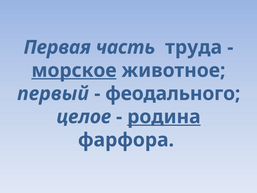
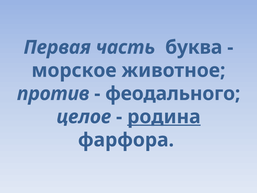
труда: труда -> буква (194, 47)
морское underline: present -> none (74, 70)
первый: первый -> против (53, 94)
